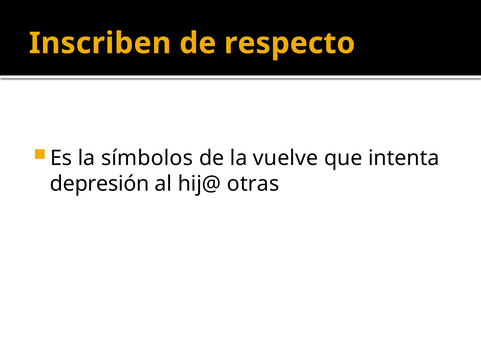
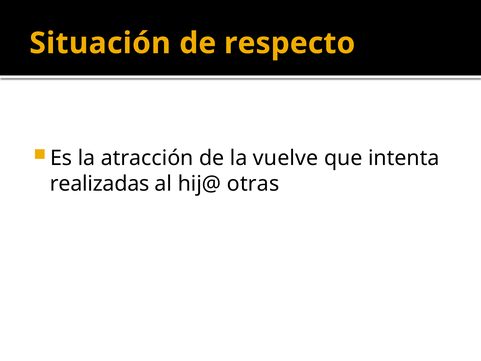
Inscriben: Inscriben -> Situación (100, 43)
símbolos: símbolos -> atracción (147, 158)
depresión: depresión -> realizadas (100, 184)
